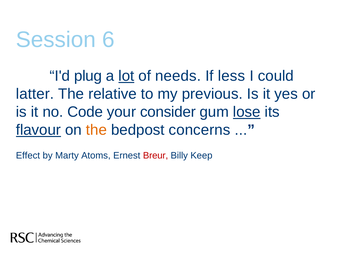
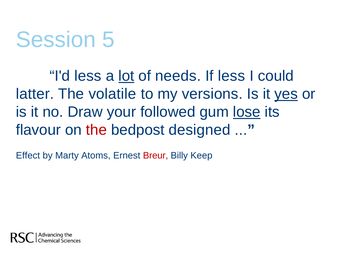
6: 6 -> 5 (108, 40)
I'd plug: plug -> less (88, 76)
relative: relative -> volatile (112, 94)
previous: previous -> versions (212, 94)
yes underline: none -> present (286, 94)
Code: Code -> Draw (85, 112)
consider: consider -> followed (168, 112)
flavour underline: present -> none (38, 130)
the colour: orange -> red (96, 130)
concerns: concerns -> designed (200, 130)
